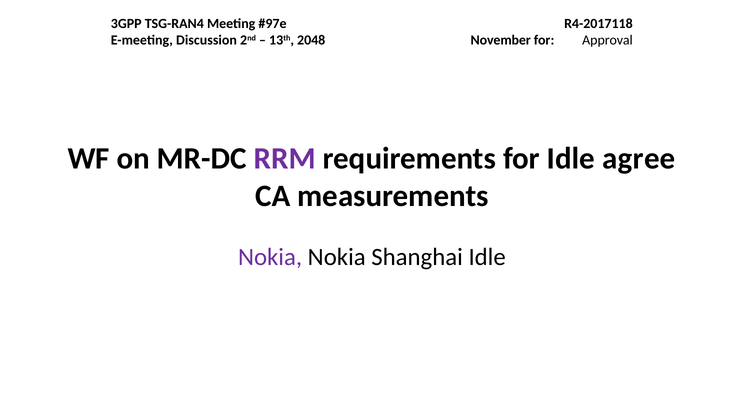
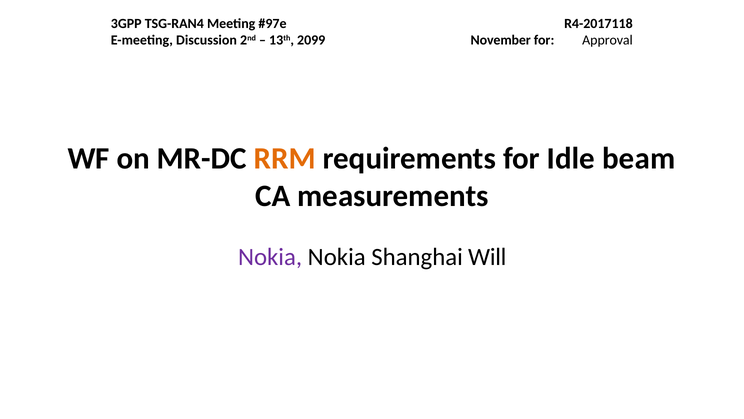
2048: 2048 -> 2099 (311, 40)
RRM colour: purple -> orange (285, 158)
agree: agree -> beam (639, 158)
Shanghai Idle: Idle -> Will (487, 257)
